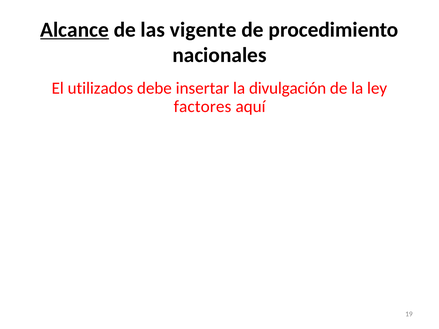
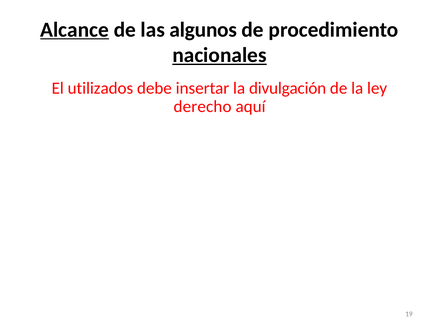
vigente: vigente -> algunos (203, 30)
nacionales underline: none -> present (219, 55)
factores: factores -> derecho (203, 107)
